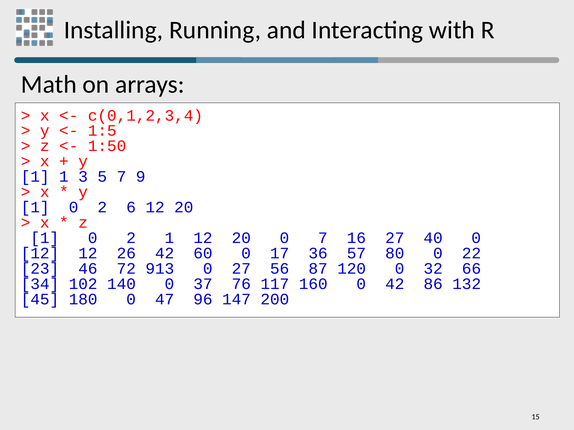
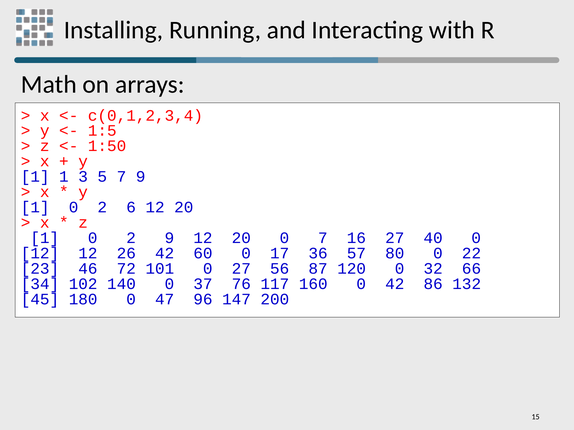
2 1: 1 -> 9 (169, 238)
913: 913 -> 101 (160, 269)
